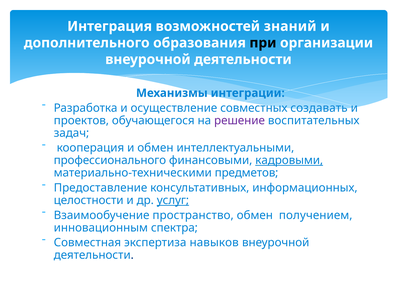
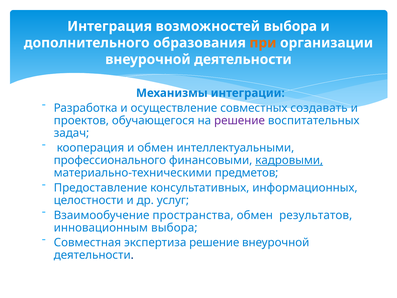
возможностей знаний: знаний -> выбора (290, 26)
при colour: black -> orange (263, 43)
услуг underline: present -> none (173, 200)
пространство: пространство -> пространства (193, 215)
получением: получением -> результатов (316, 215)
инновационным спектра: спектра -> выбора (174, 228)
экспертиза навыков: навыков -> решение (214, 242)
